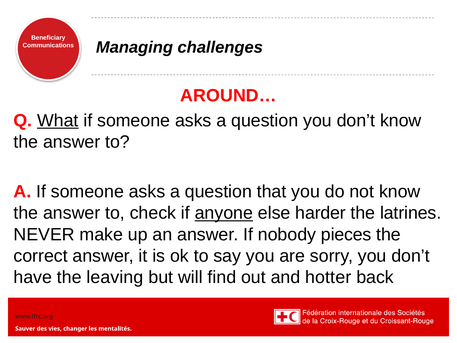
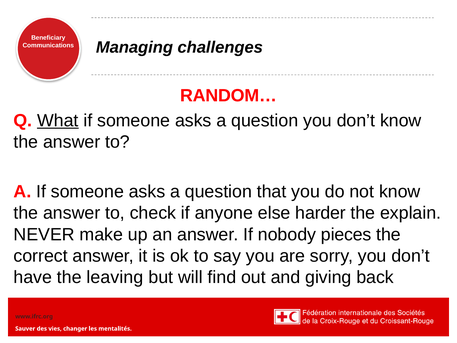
AROUND…: AROUND… -> RANDOM… (229, 96)
anyone underline: present -> none (224, 213)
latrines: latrines -> explain (411, 213)
hotter: hotter -> giving (328, 277)
